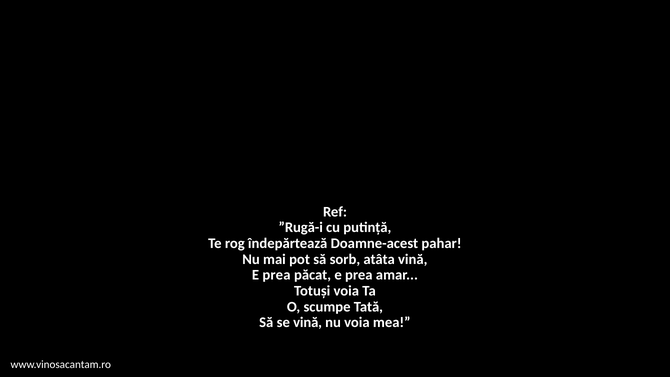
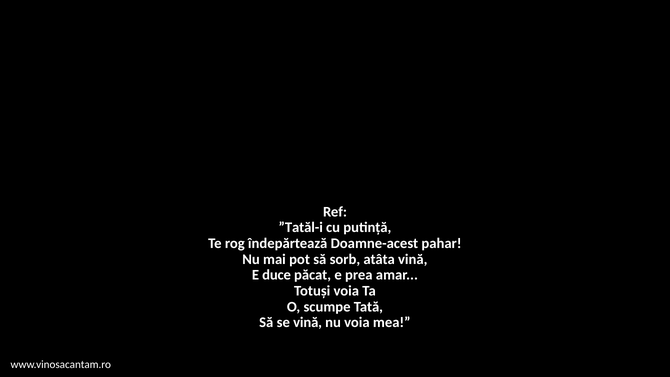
”Rugă-i: ”Rugă-i -> ”Tatăl-i (301, 227)
prea: prea -> duce (277, 275)
